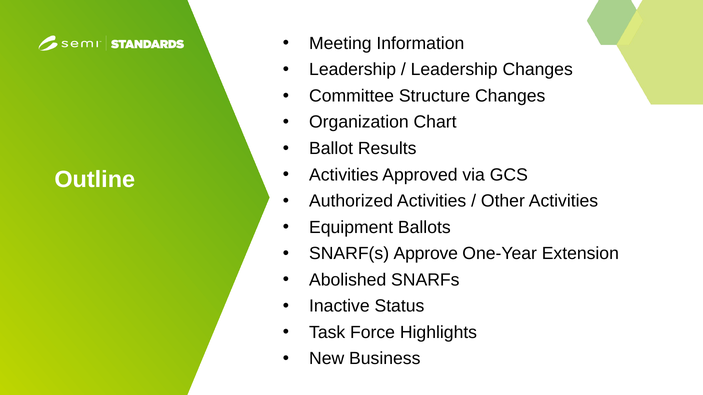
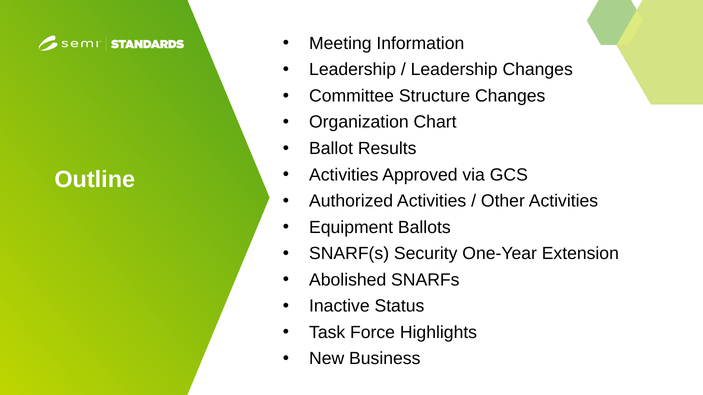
Approve: Approve -> Security (426, 254)
